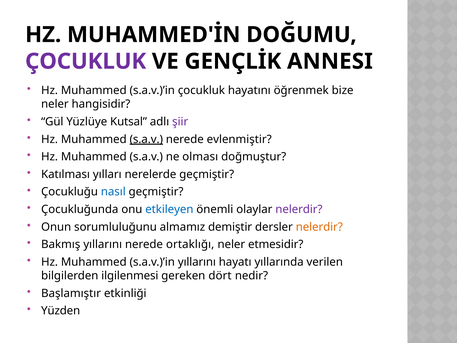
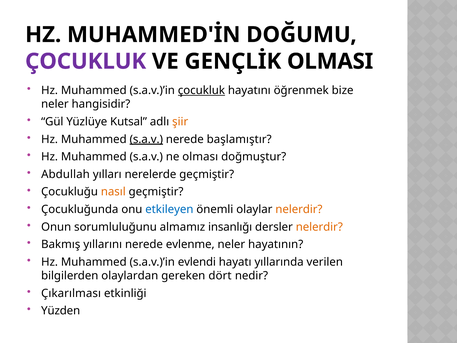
ANNESI: ANNESI -> OLMASI (330, 61)
çocukluk underline: none -> present (201, 90)
şiir colour: purple -> orange (180, 122)
evlenmiştir: evlenmiştir -> başlamıştır (239, 139)
Katılması: Katılması -> Abdullah (65, 174)
nasıl colour: blue -> orange (113, 192)
nelerdir colour: purple -> orange (299, 209)
demiştir: demiştir -> insanlığı (230, 227)
ortaklığı: ortaklığı -> evlenme (190, 244)
etmesidir: etmesidir -> hayatının (276, 244)
s.a.v.)’in yıllarını: yıllarını -> evlendi (197, 262)
ilgilenmesi: ilgilenmesi -> olaylardan (130, 276)
Başlamıştır: Başlamıştır -> Çıkarılması (71, 293)
